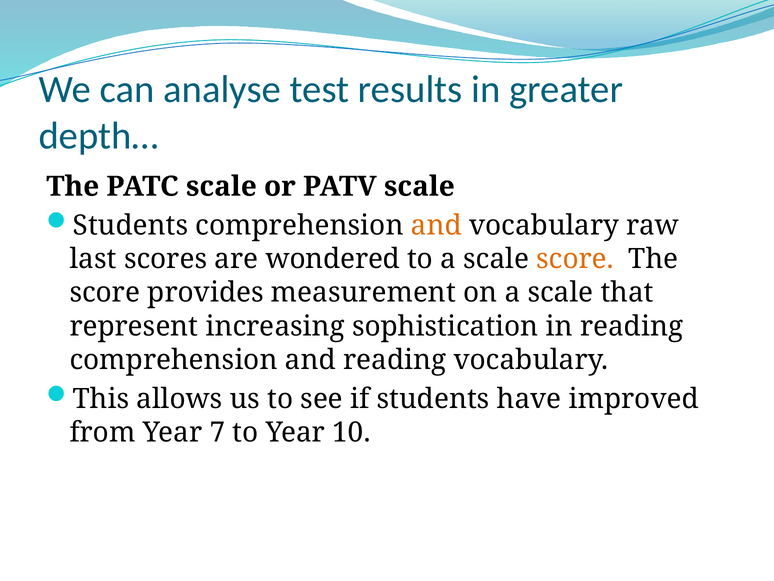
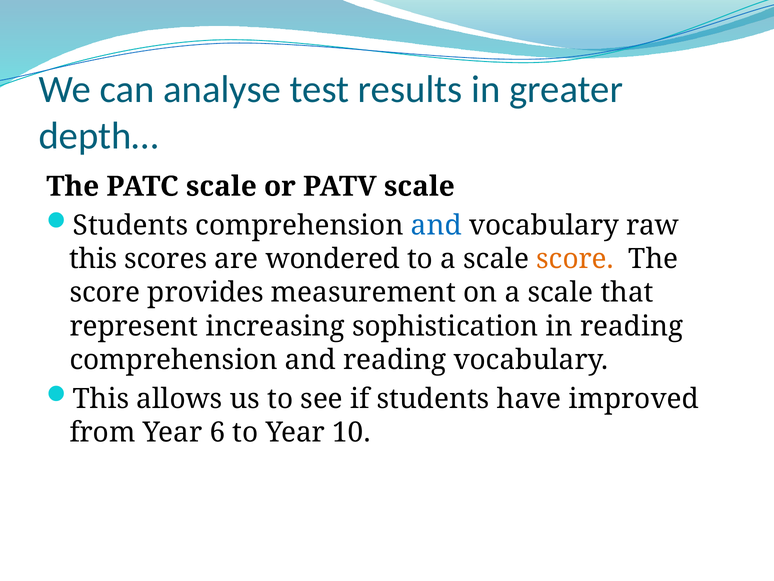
and colour: orange -> blue (436, 225)
last: last -> this (93, 259)
7: 7 -> 6 (217, 432)
